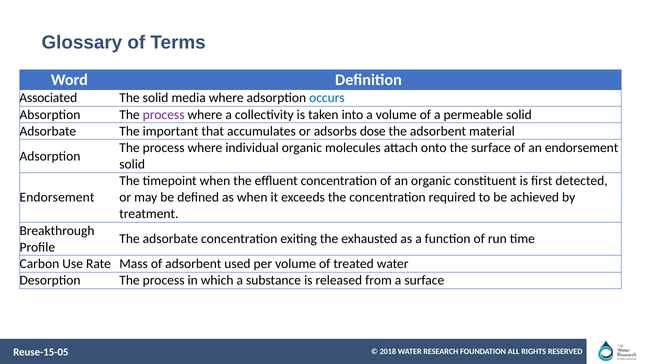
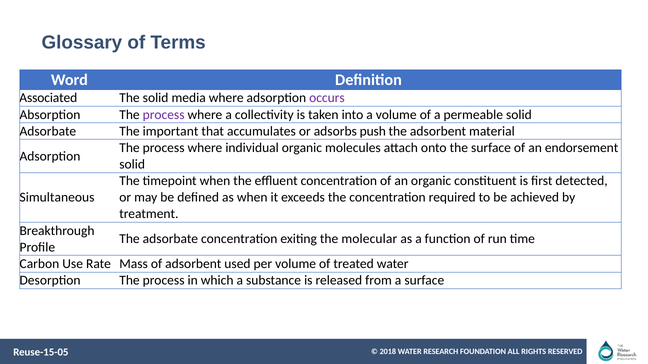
occurs colour: blue -> purple (327, 98)
dose: dose -> push (373, 131)
Endorsement: Endorsement -> Simultaneous (57, 198)
exhausted: exhausted -> molecular (369, 239)
